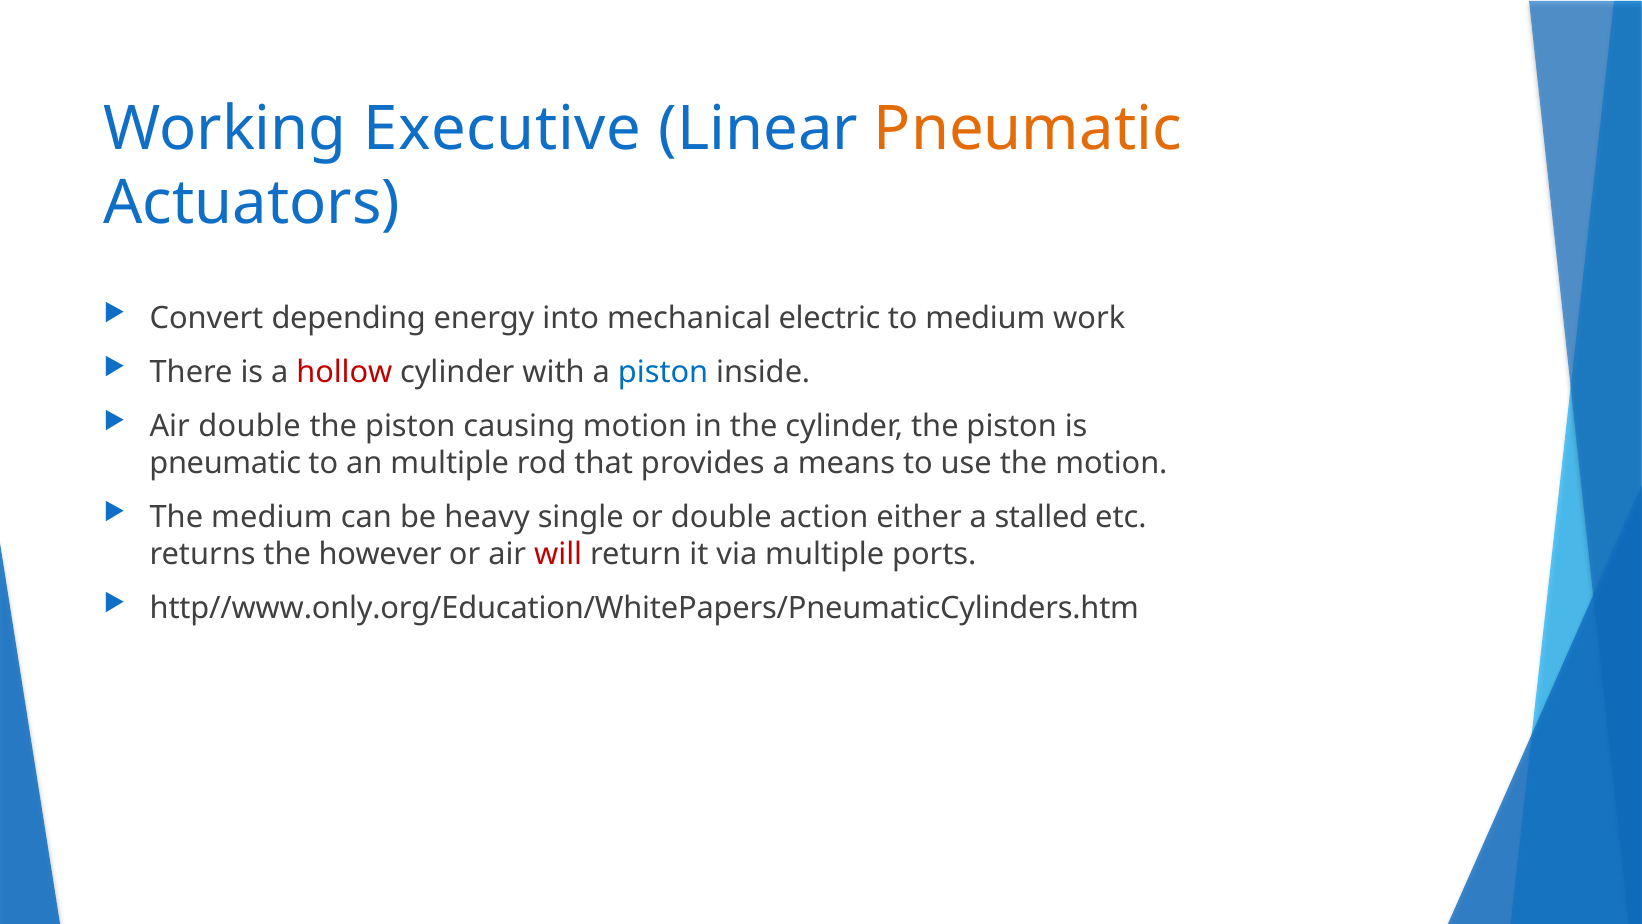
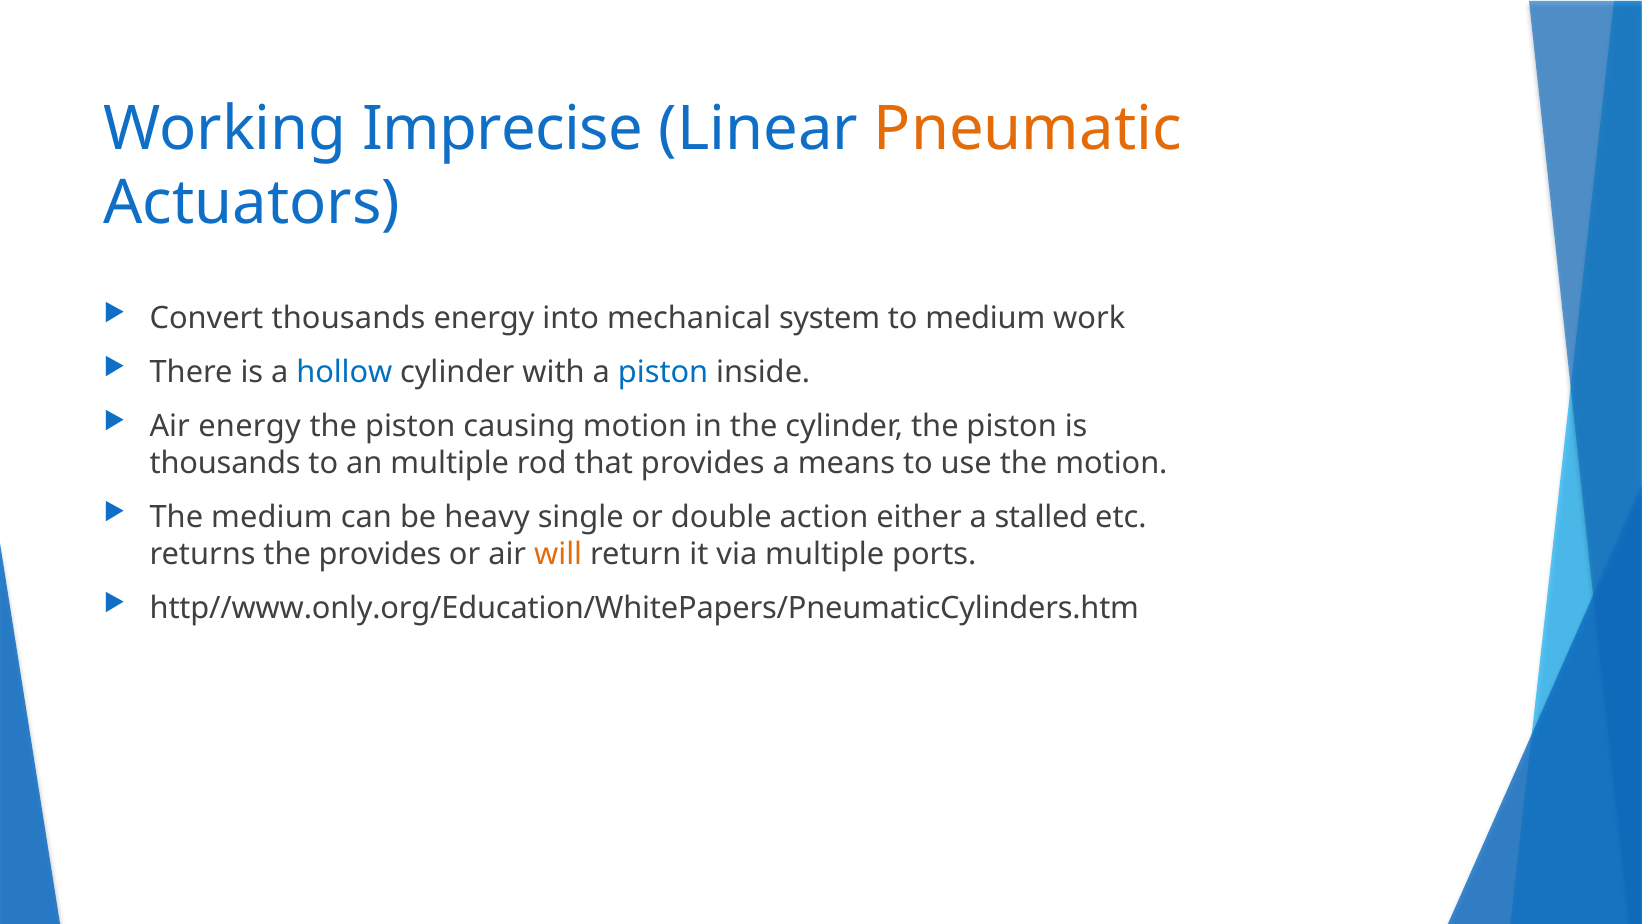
Executive: Executive -> Imprecise (503, 129)
Convert depending: depending -> thousands (348, 318)
electric: electric -> system (830, 318)
hollow colour: red -> blue (344, 372)
Air double: double -> energy (250, 426)
pneumatic: pneumatic -> thousands (225, 463)
the however: however -> provides (380, 554)
will colour: red -> orange (558, 554)
